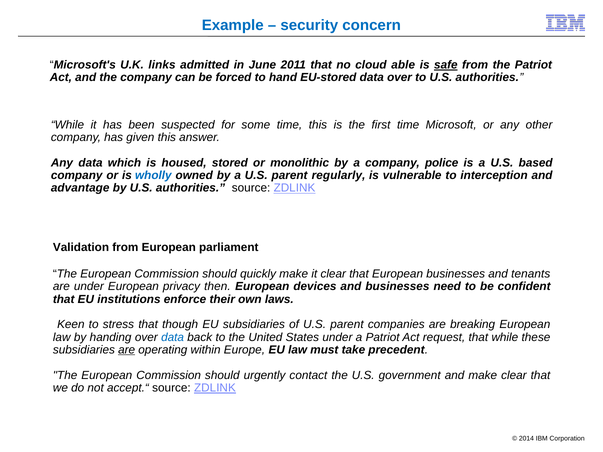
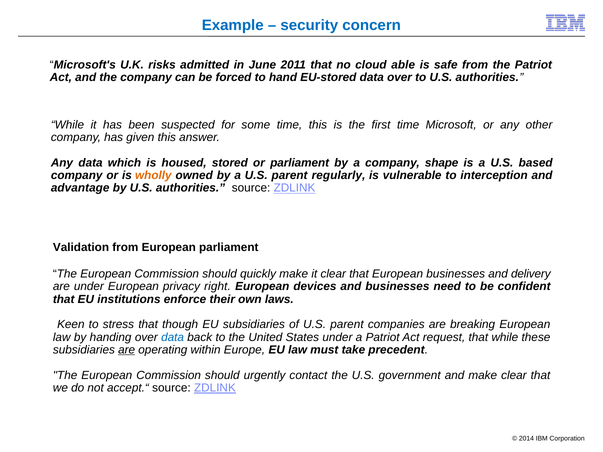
links: links -> risks (162, 65)
safe underline: present -> none (446, 65)
or monolithic: monolithic -> parliament (300, 163)
police: police -> shape (442, 163)
wholly colour: blue -> orange (153, 175)
tenants: tenants -> delivery (531, 274)
then: then -> right (217, 287)
